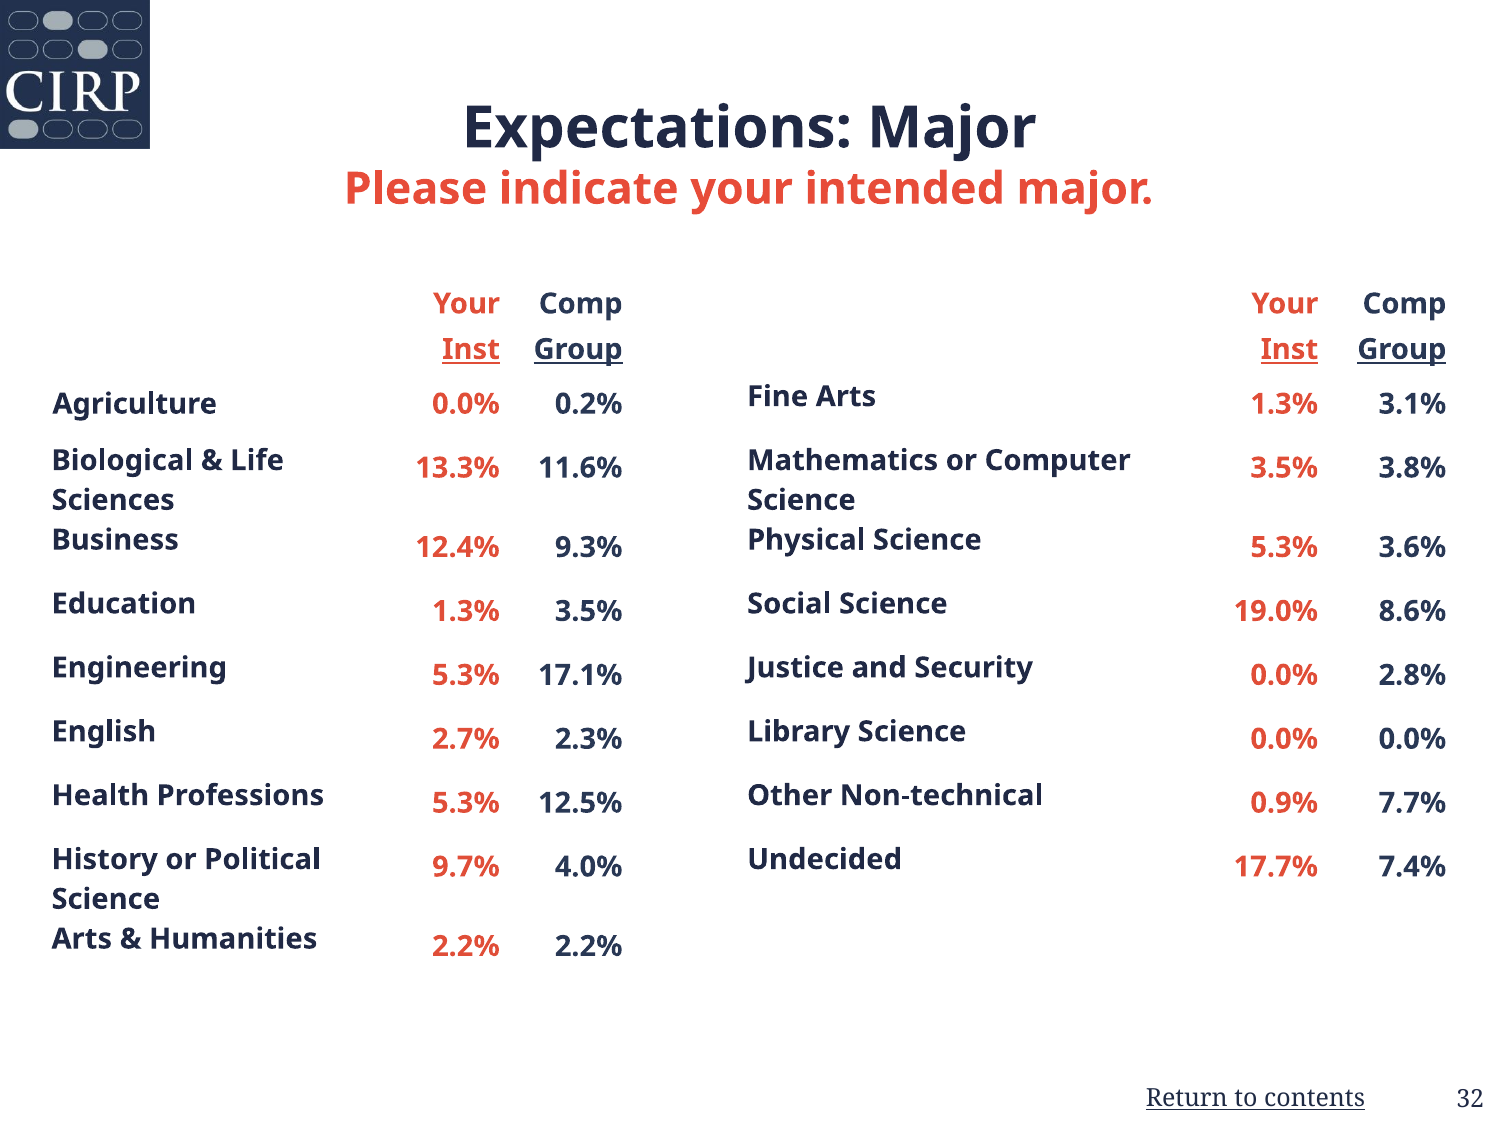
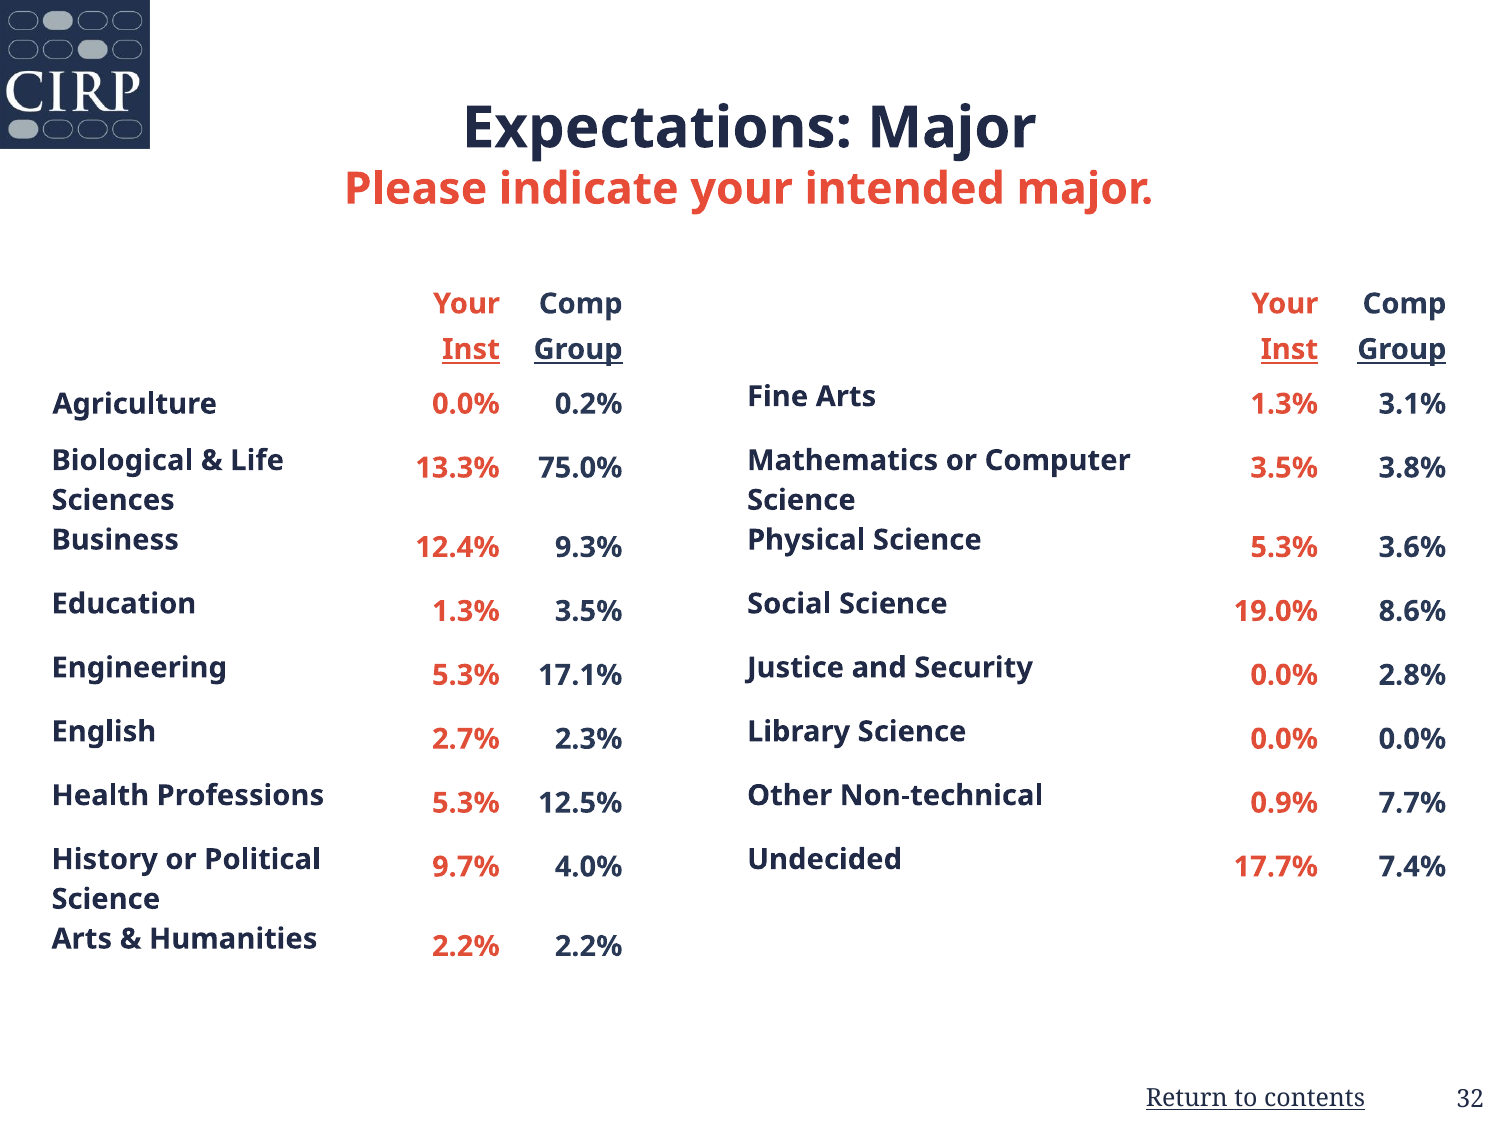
11.6%: 11.6% -> 75.0% (580, 468)
